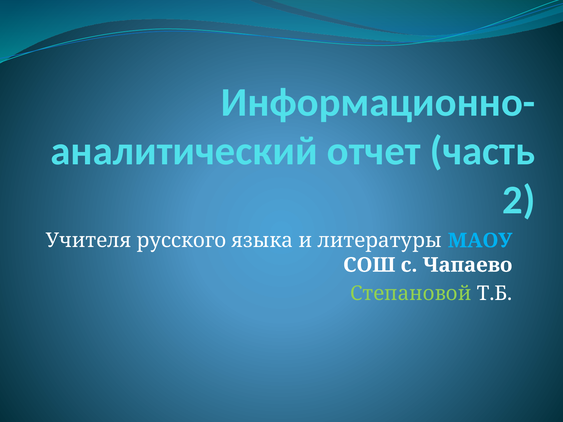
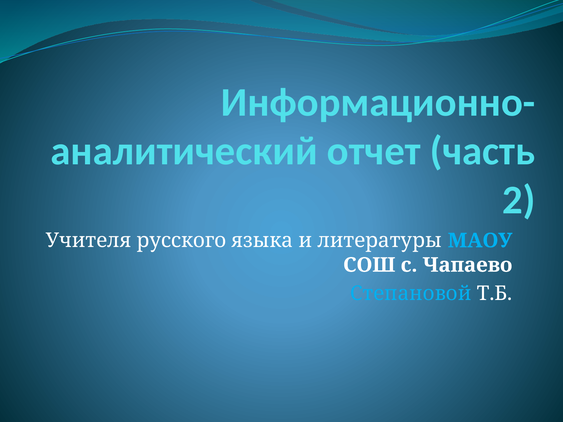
Степановой colour: light green -> light blue (411, 294)
